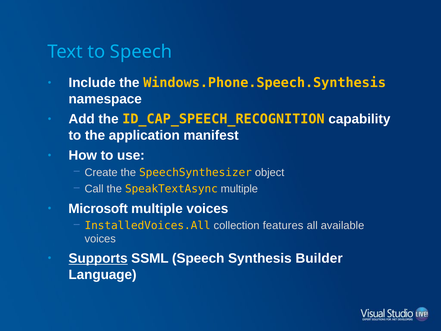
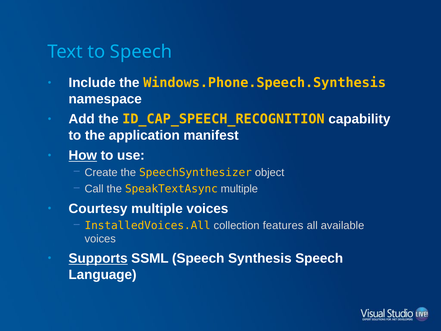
How underline: none -> present (83, 155)
Microsoft: Microsoft -> Courtesy (98, 208)
Synthesis Builder: Builder -> Speech (319, 258)
